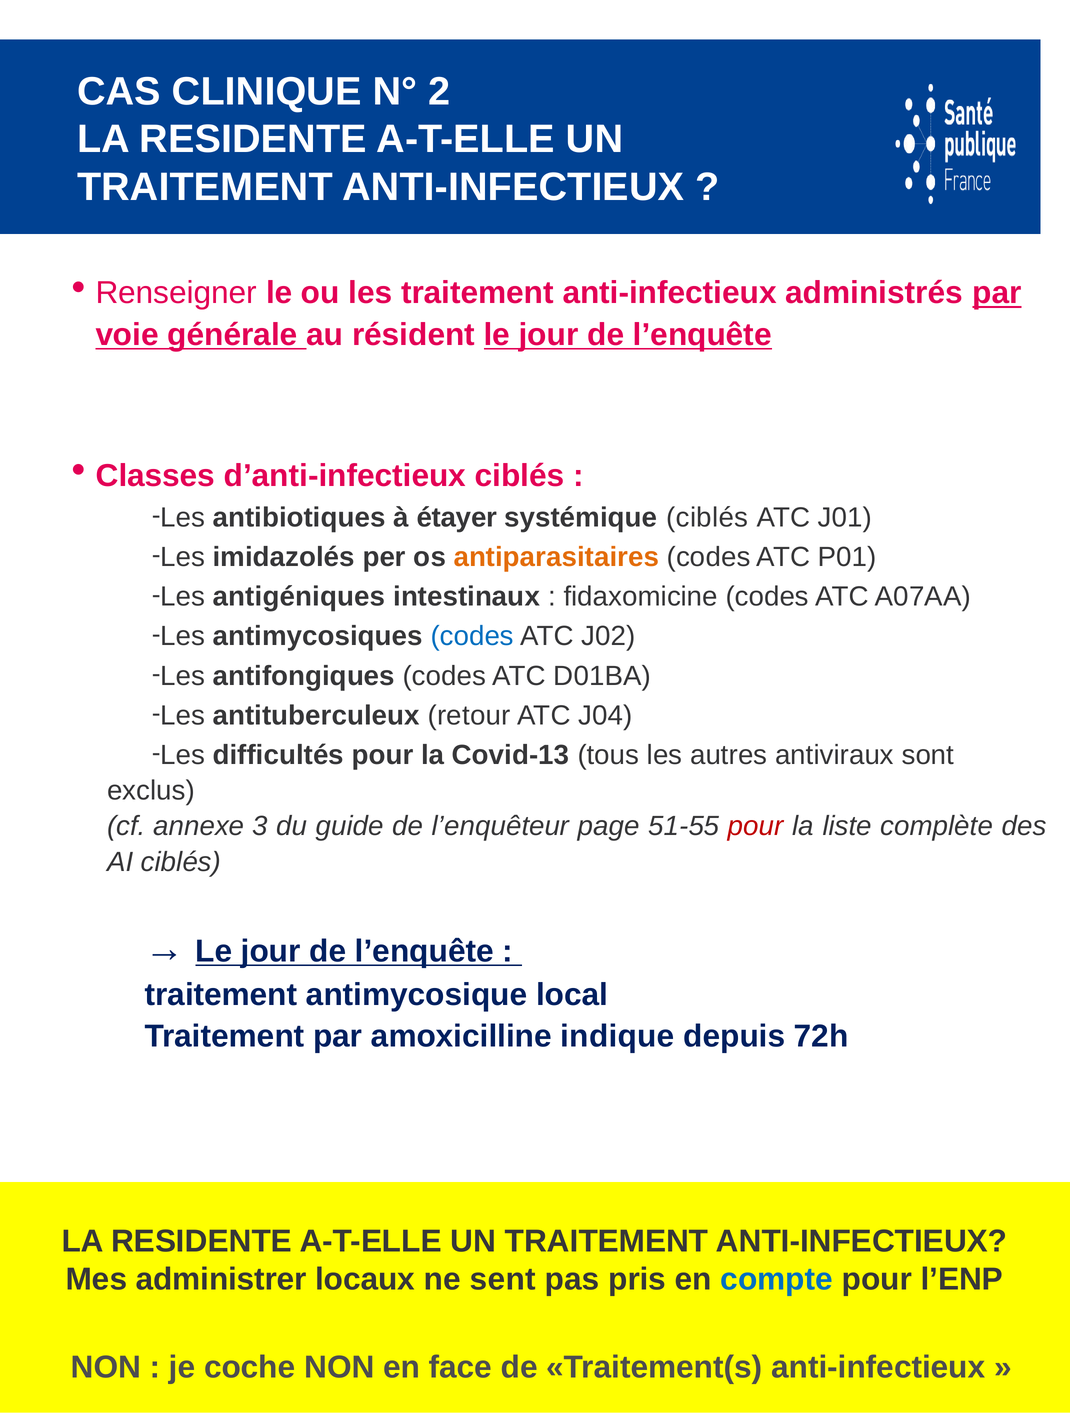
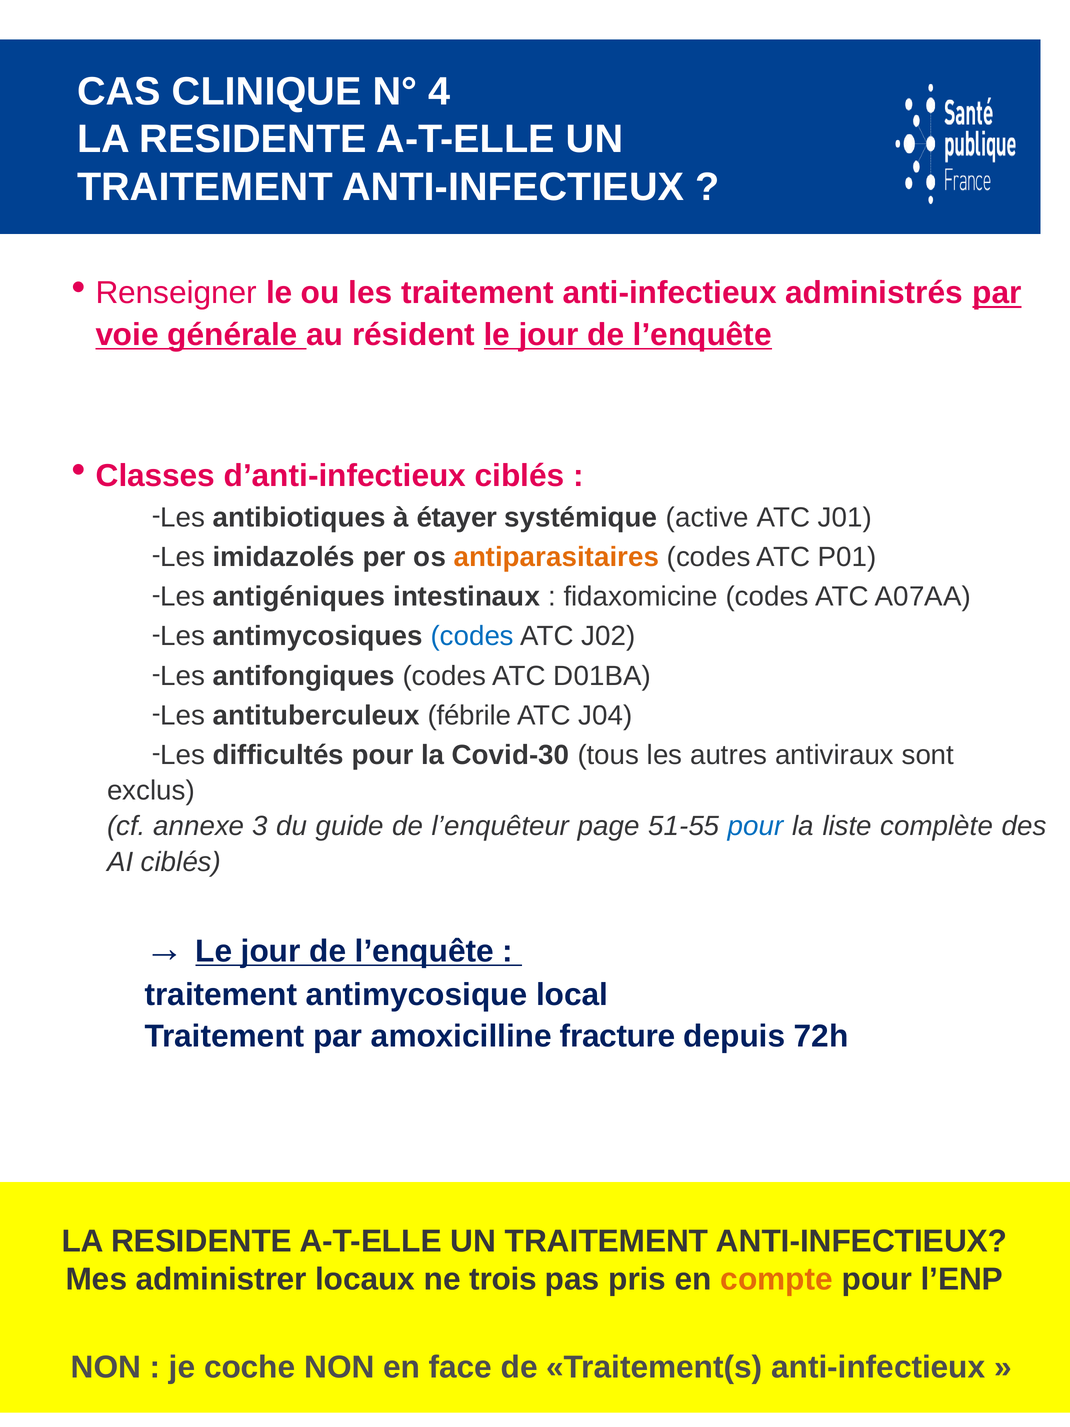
2: 2 -> 4 (439, 92)
systémique ciblés: ciblés -> active (707, 517)
retour: retour -> fébrile (469, 715)
Covid-13: Covid-13 -> Covid-30 (511, 755)
pour colour: red -> blue (756, 826)
indique: indique -> fracture (618, 1036)
sent: sent -> trois (503, 1279)
compte colour: blue -> orange (777, 1279)
